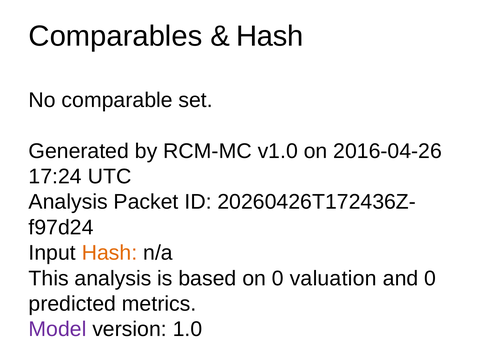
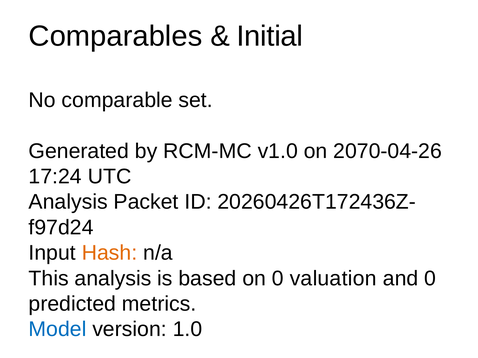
Hash: Hash -> Initial (270, 36)
2016-04-26: 2016-04-26 -> 2070-04-26 (388, 151)
Model colour: purple -> blue (58, 330)
